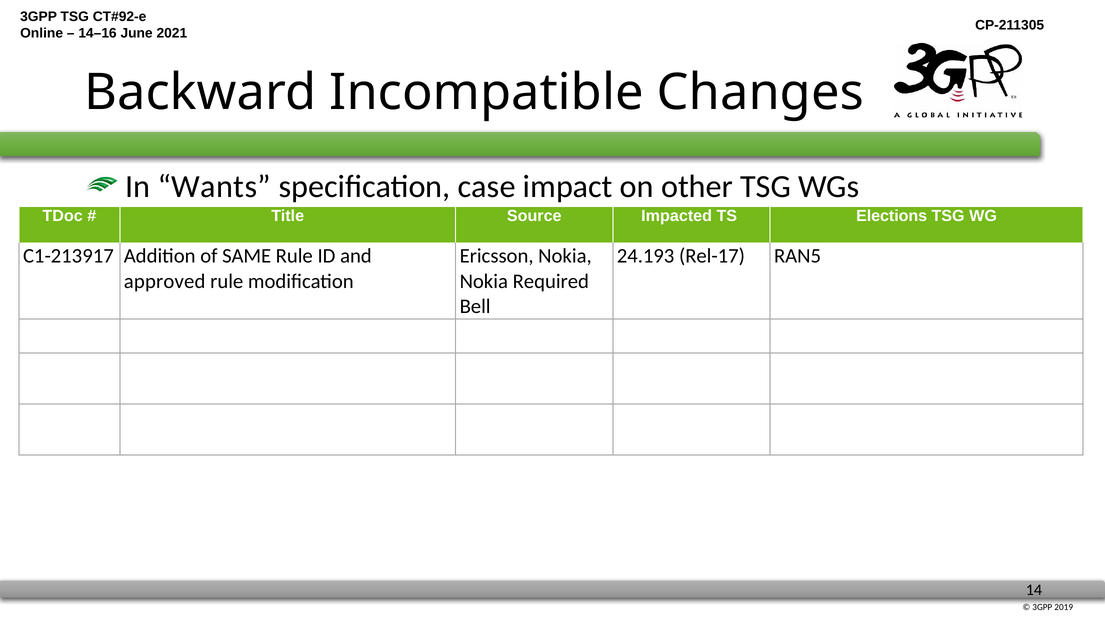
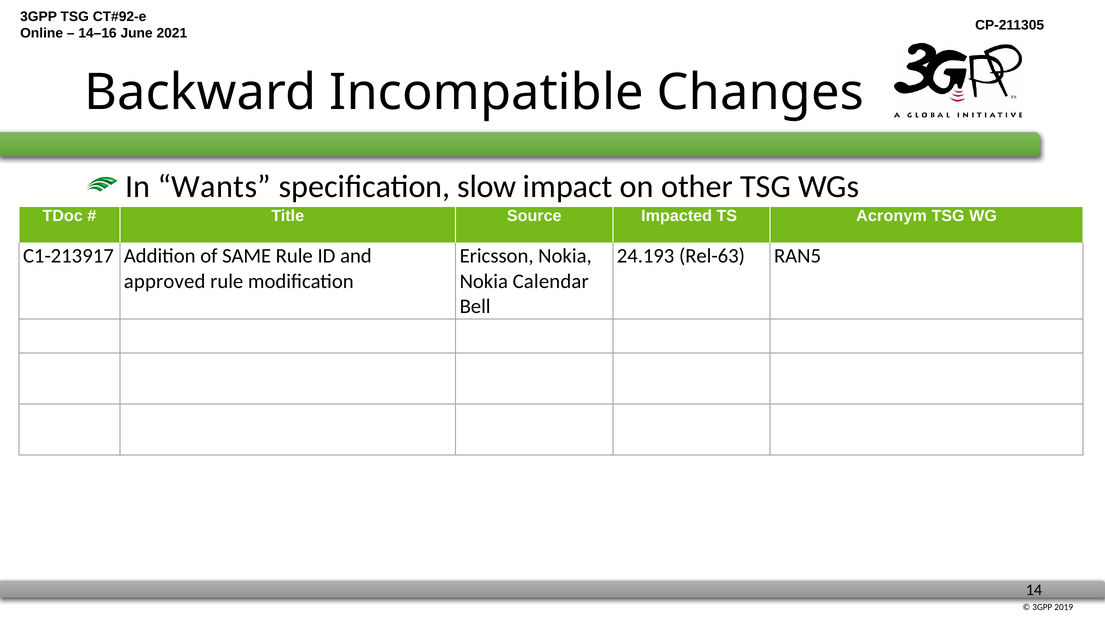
case: case -> slow (487, 187)
Elections: Elections -> Acronym (892, 216)
Rel-17: Rel-17 -> Rel-63 (712, 256)
Required: Required -> Calendar (551, 282)
